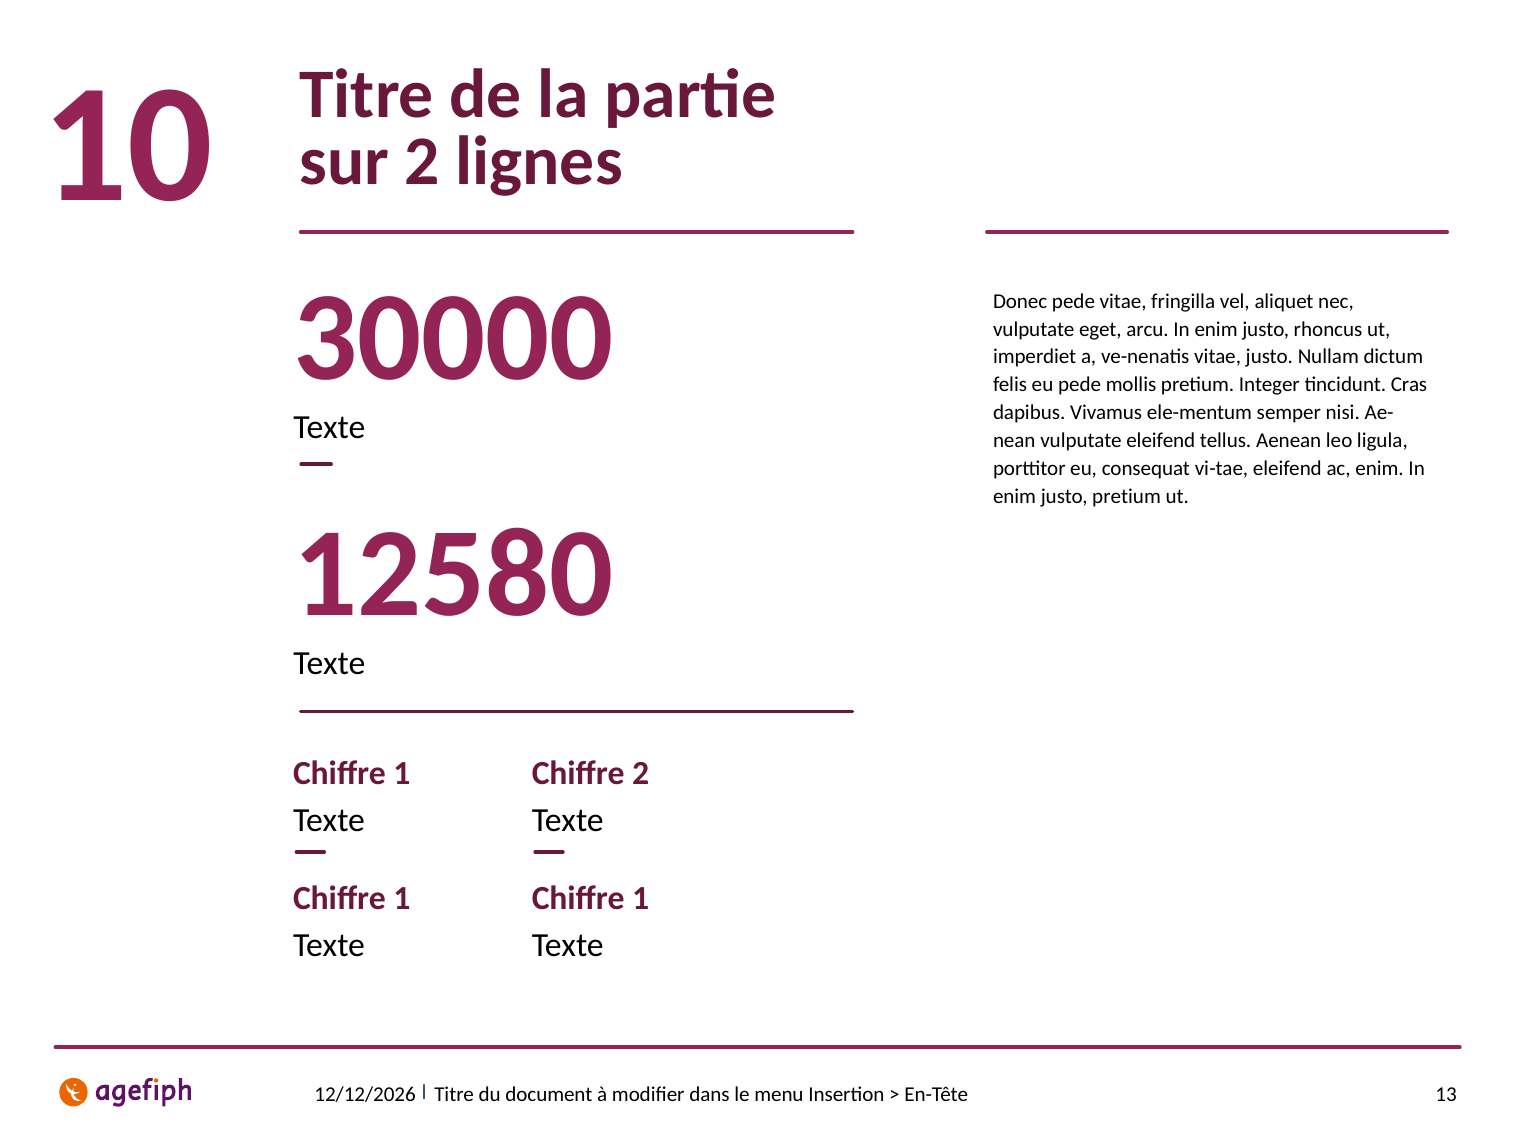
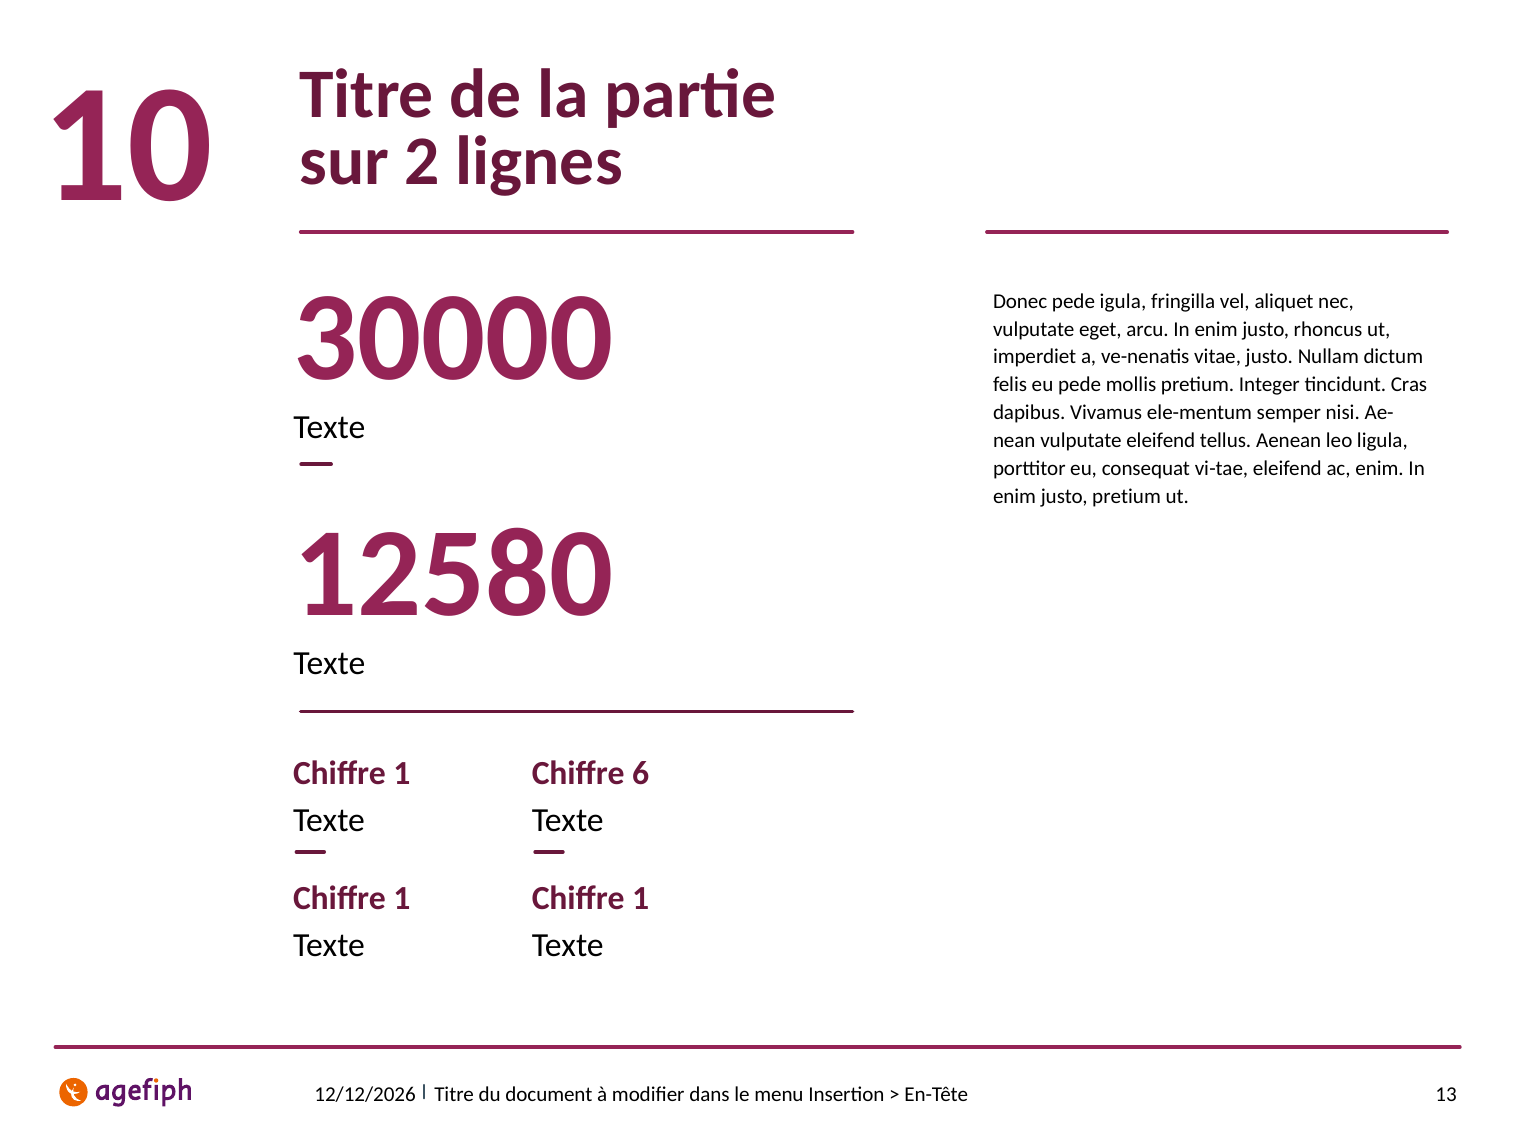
pede vitae: vitae -> igula (1123, 301)
Chiffre 2: 2 -> 6 (641, 774)
